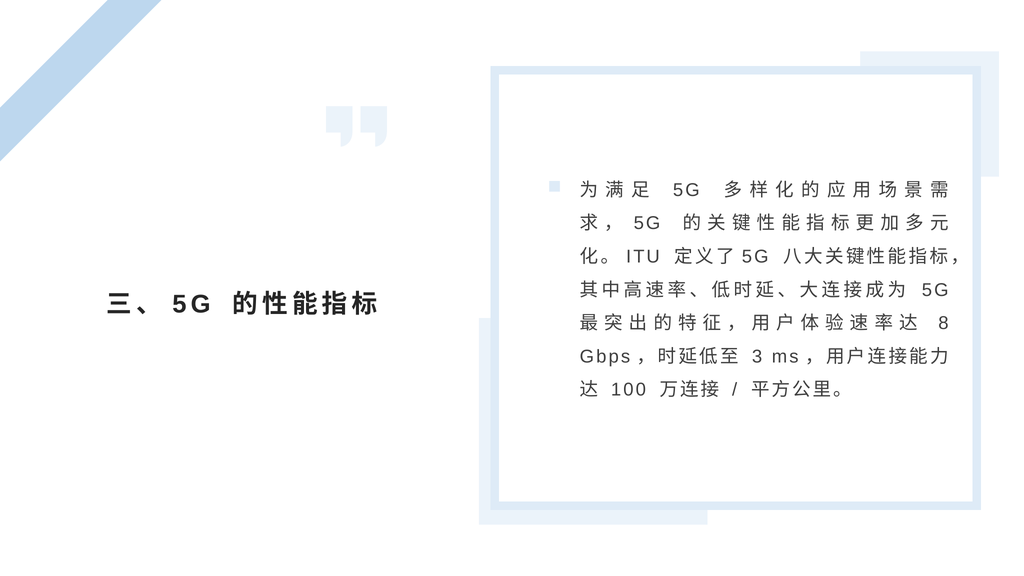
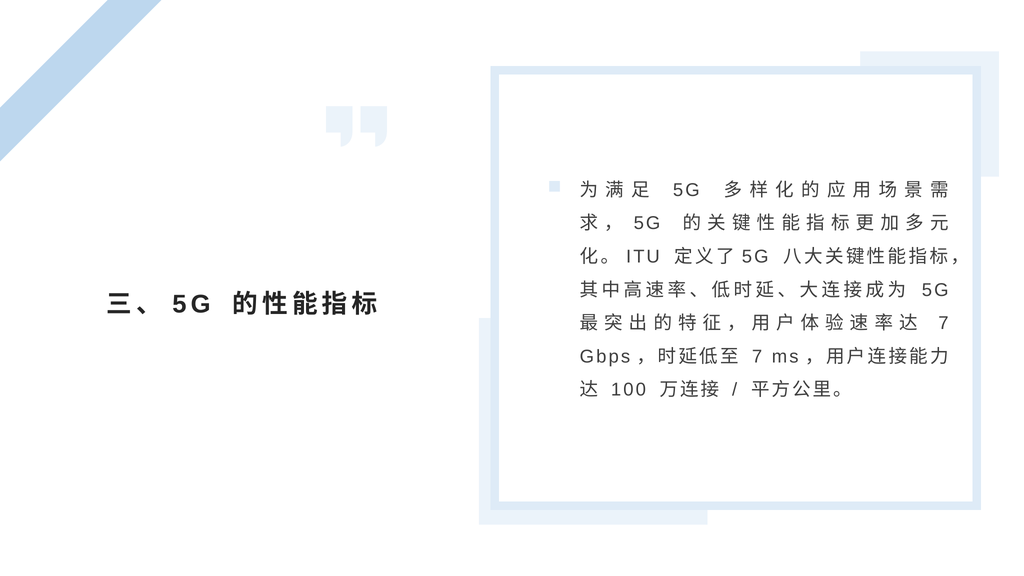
8: 8 -> 7 (943, 323)
3: 3 -> 7 (757, 357)
